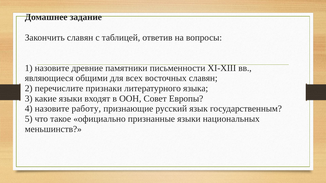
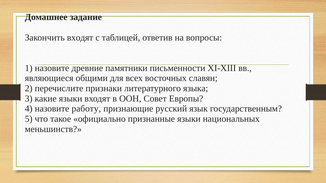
Закончить славян: славян -> входят (80, 38)
